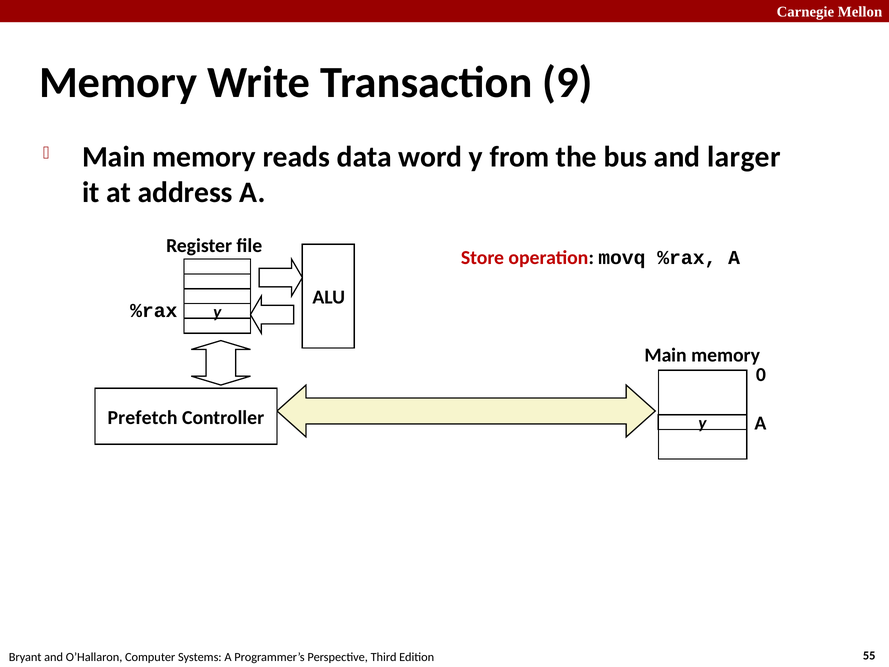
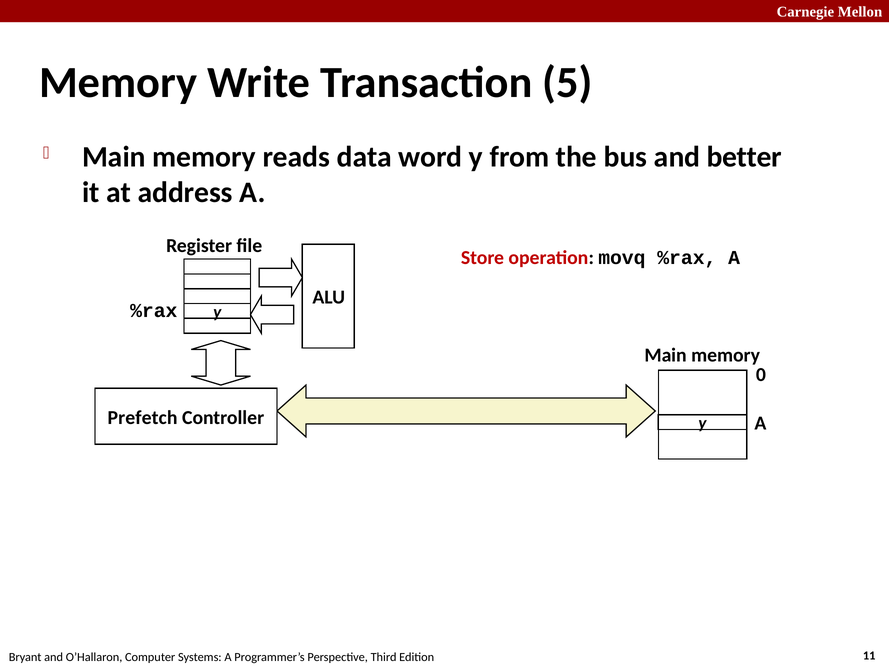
9: 9 -> 5 (568, 82)
larger: larger -> better (744, 157)
55: 55 -> 11 (869, 655)
